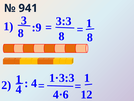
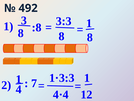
941: 941 -> 492 (28, 8)
:9: :9 -> :8 (37, 27)
4: 4 -> 7 (34, 83)
4·6: 4·6 -> 4·4 (61, 94)
